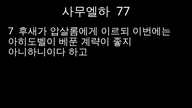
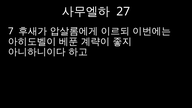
77: 77 -> 27 (123, 12)
